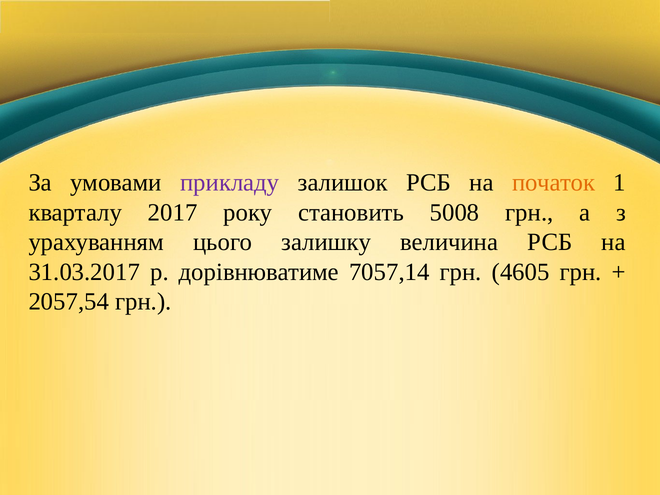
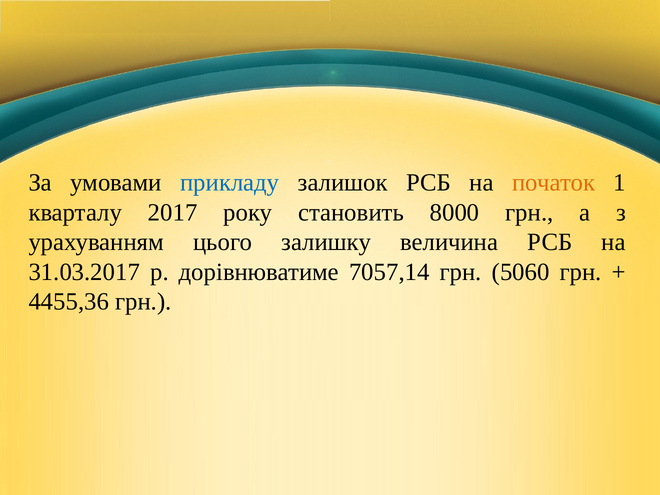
прикладу colour: purple -> blue (230, 183)
5008: 5008 -> 8000 (455, 212)
4605: 4605 -> 5060 (521, 272)
2057,54: 2057,54 -> 4455,36 (69, 302)
